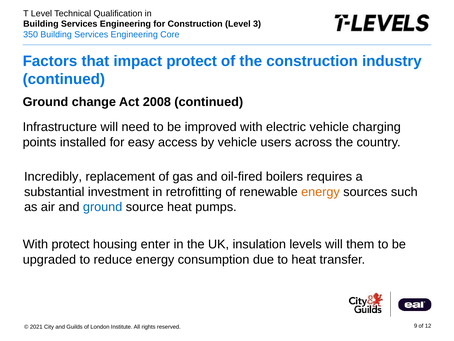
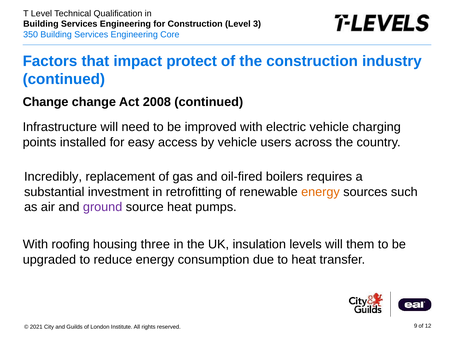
Ground: Ground -> Change (46, 102)
ground colour: blue -> purple (103, 207)
With protect: protect -> roofing (71, 244)
enter: enter -> three (155, 244)
